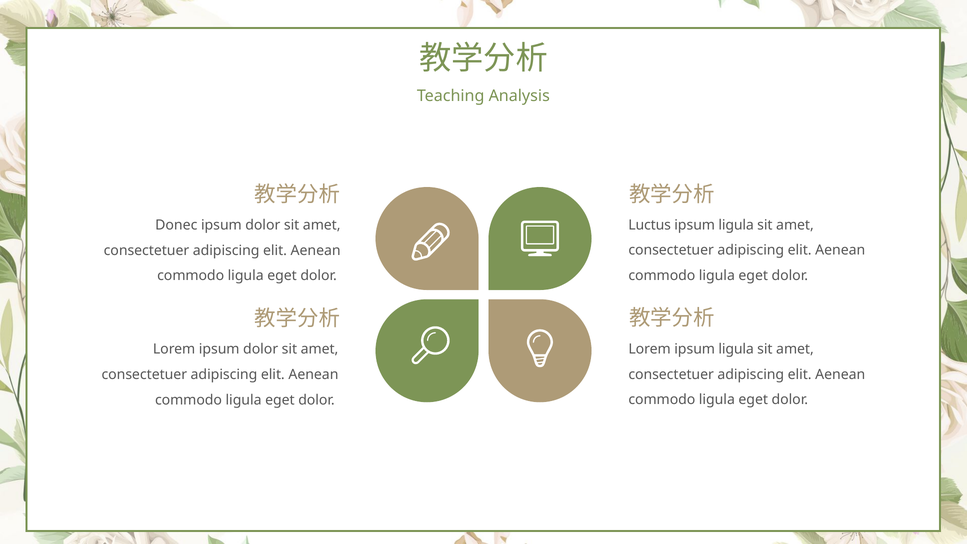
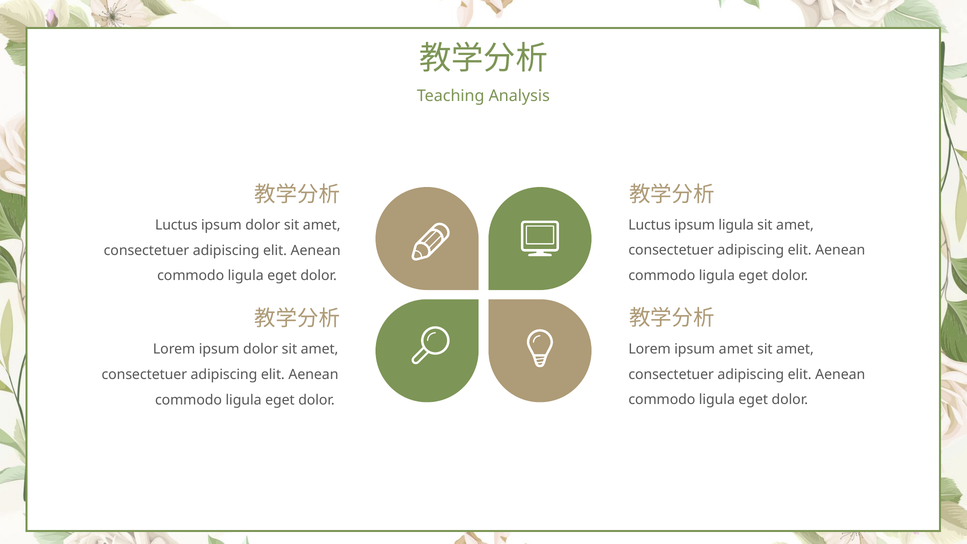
Donec: Donec -> Luctus (176, 225)
Lorem ipsum ligula: ligula -> amet (736, 349)
